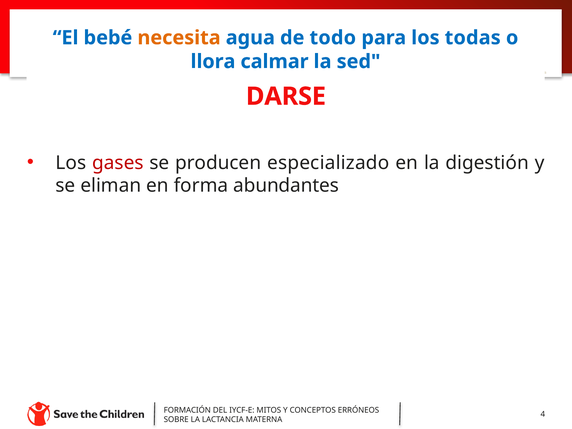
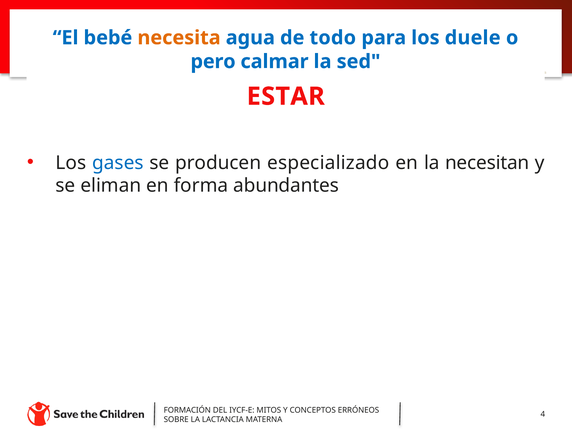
todas: todas -> duele (473, 38)
llora: llora -> pero (213, 62)
DARSE: DARSE -> ESTAR (286, 96)
gases colour: red -> blue (118, 163)
digestión: digestión -> necesitan (487, 163)
